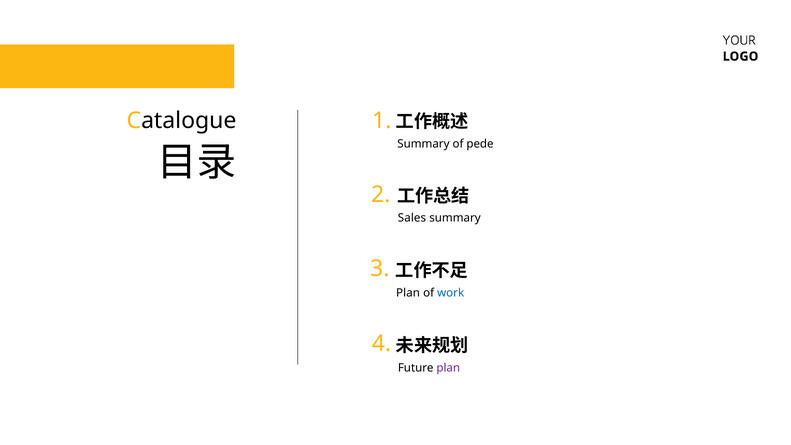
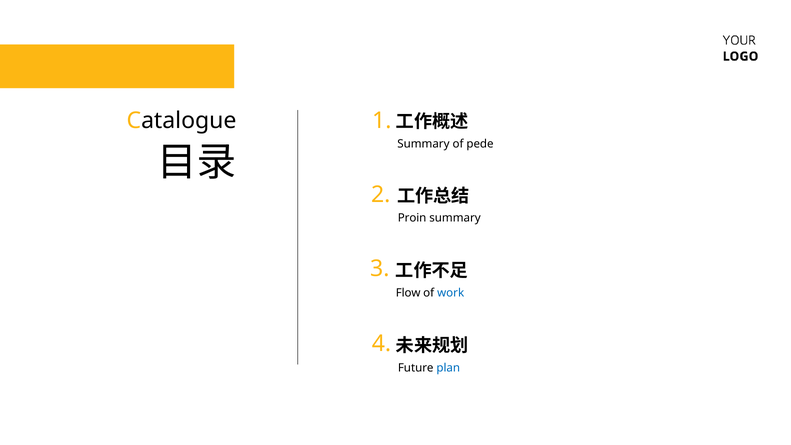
Sales: Sales -> Proin (412, 218)
Plan: Plan -> Flow (408, 293)
plan colour: purple -> blue (448, 368)
